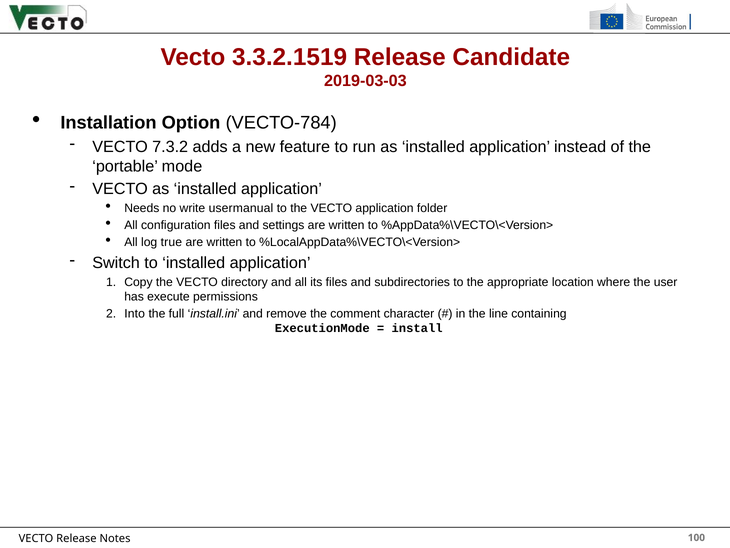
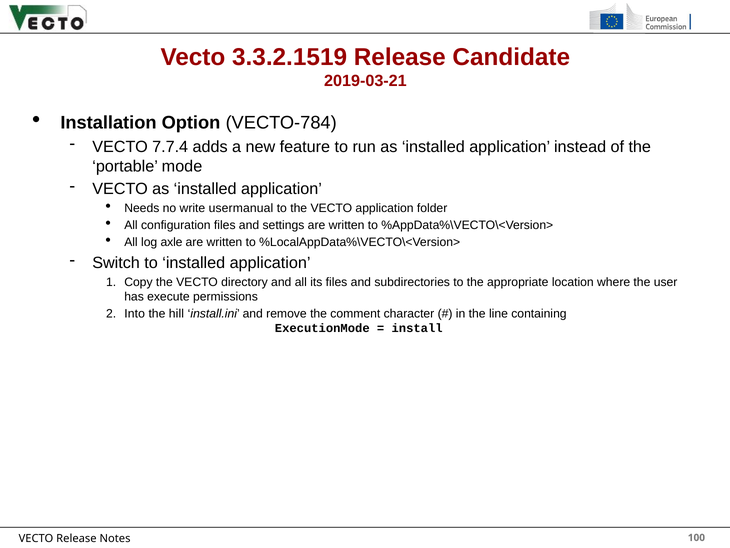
2019-03-03: 2019-03-03 -> 2019-03-21 (365, 81)
7.3.2: 7.3.2 -> 7.7.4 (170, 147)
true: true -> axle (171, 242)
full: full -> hill (176, 313)
